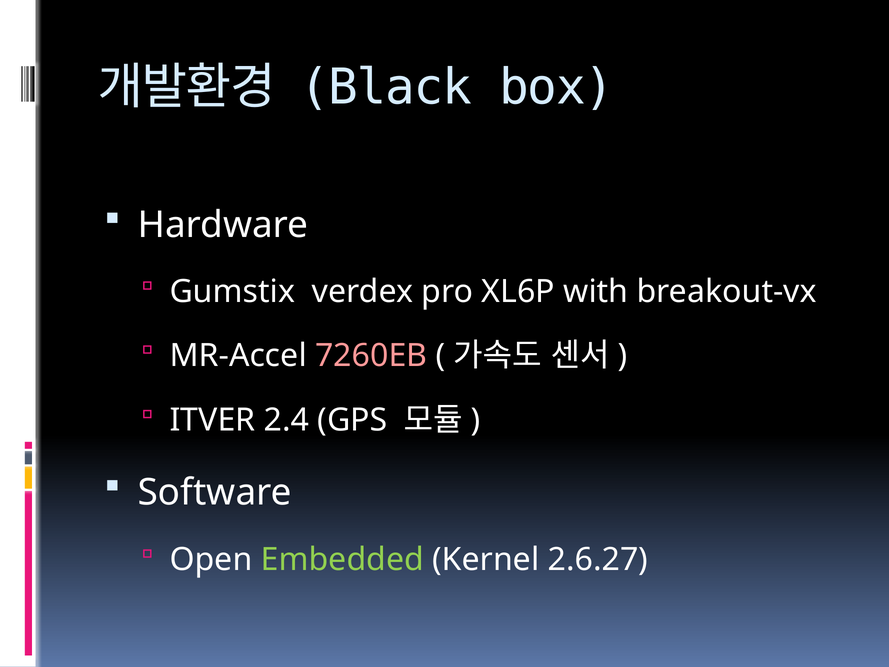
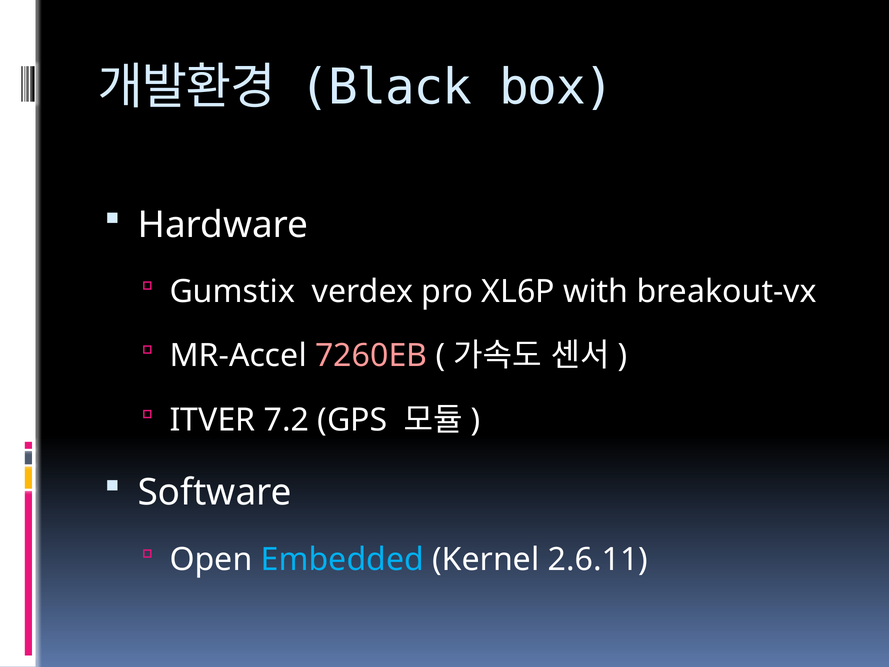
2.4: 2.4 -> 7.2 (286, 420)
Embedded colour: light green -> light blue (342, 559)
2.6.27: 2.6.27 -> 2.6.11 (598, 559)
